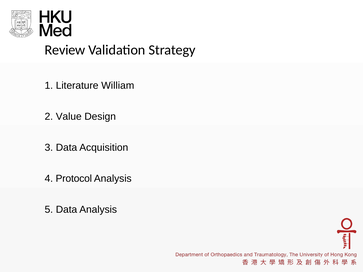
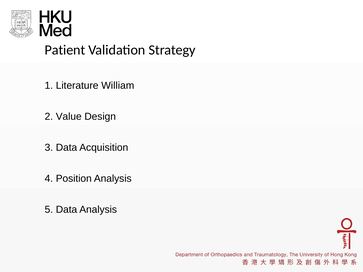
Review: Review -> Patient (65, 50)
Protocol: Protocol -> Position (74, 179)
